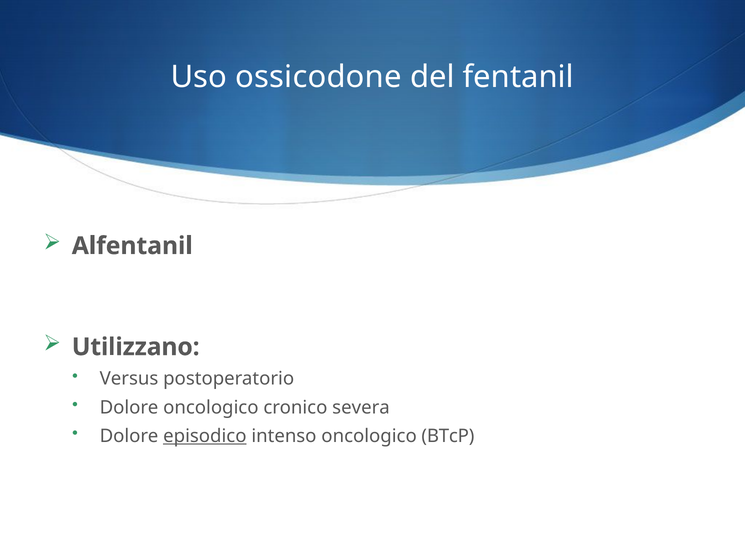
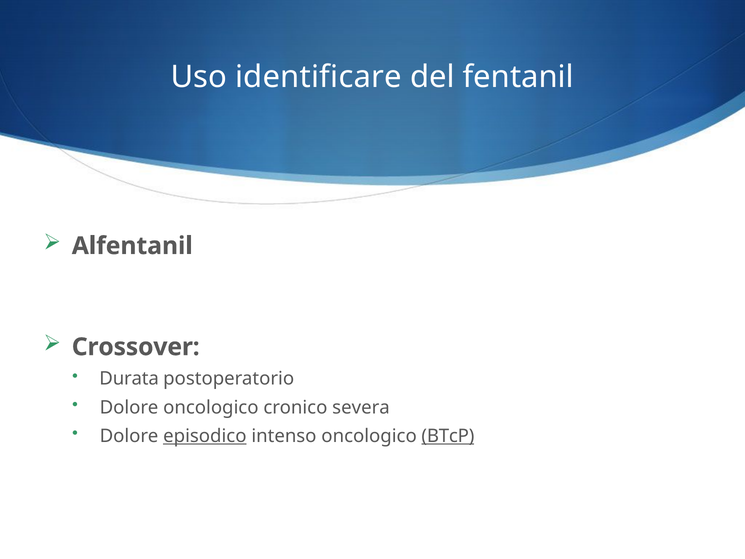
ossicodone: ossicodone -> identificare (318, 77)
Utilizzano: Utilizzano -> Crossover (136, 347)
Versus: Versus -> Durata (129, 379)
BTcP underline: none -> present (448, 436)
